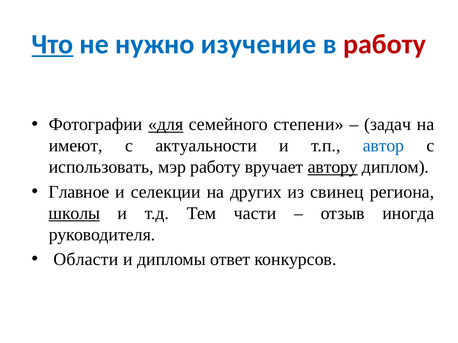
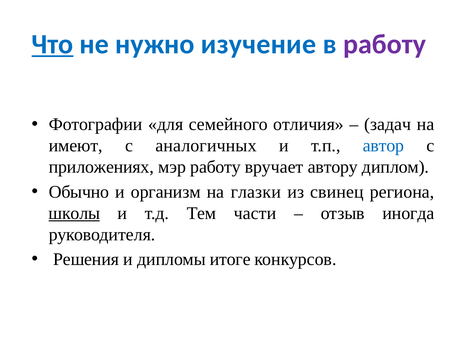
работу colour: red -> purple (384, 44)
для underline: present -> none (166, 125)
степени: степени -> отличия (309, 125)
актуальности: актуальности -> аналогичных (206, 146)
использовать: использовать -> приложениях (101, 167)
автору underline: present -> none (333, 167)
Главное: Главное -> Обычно (79, 192)
селекции: селекции -> организм (166, 192)
других: других -> глазки (256, 192)
Области: Области -> Решения (86, 260)
ответ: ответ -> итоге (230, 260)
